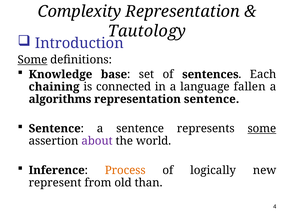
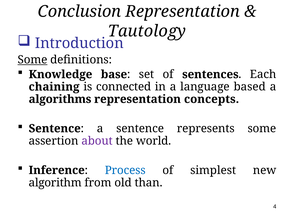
Complexity: Complexity -> Conclusion (79, 12)
fallen: fallen -> based (250, 87)
representation sentence: sentence -> concepts (212, 99)
some underline: present -> none (262, 128)
Process colour: orange -> blue (125, 170)
logically: logically -> simplest (213, 170)
represent: represent -> algorithm (55, 182)
